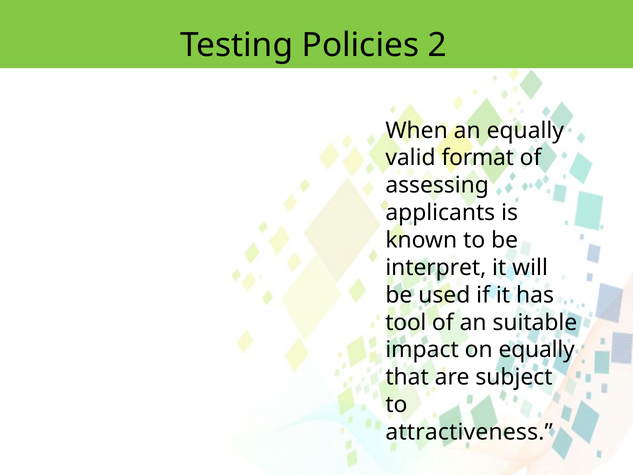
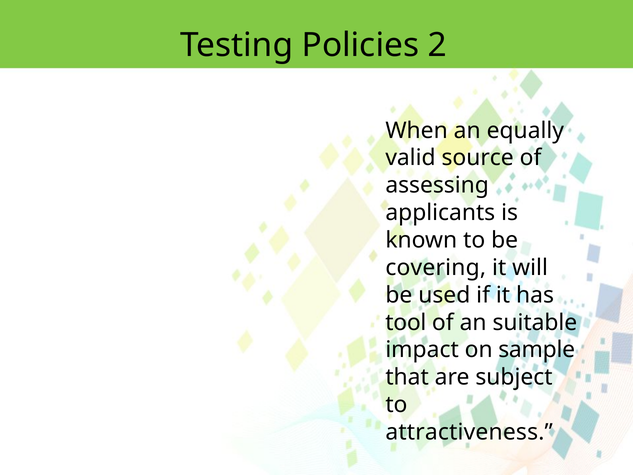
format: format -> source (478, 158)
interpret: interpret -> covering (436, 268)
on equally: equally -> sample (537, 350)
